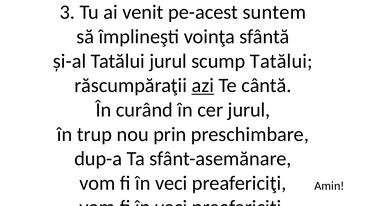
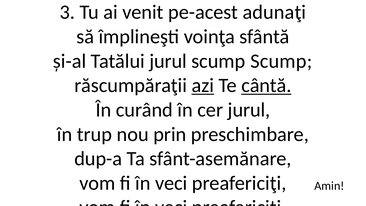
suntem: suntem -> adunaţi (274, 12)
scump Tatălui: Tatălui -> Scump (281, 61)
cântă underline: none -> present (266, 85)
